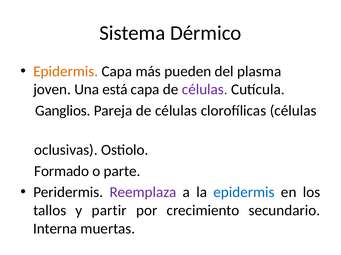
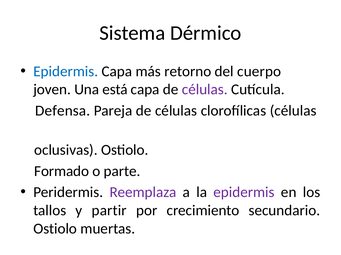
Epidermis colour: orange -> blue (66, 72)
pueden: pueden -> retorno (188, 72)
plasma: plasma -> cuerpo (259, 72)
Ganglios: Ganglios -> Defensa (63, 111)
epidermis colour: blue -> purple (244, 193)
Interna: Interna -> Ostiolo (55, 229)
